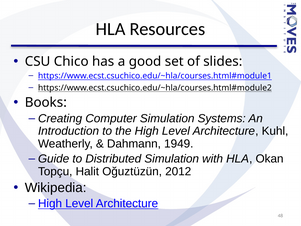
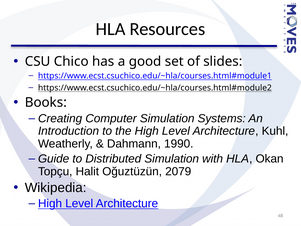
1949: 1949 -> 1990 (179, 144)
2012: 2012 -> 2079 (178, 171)
